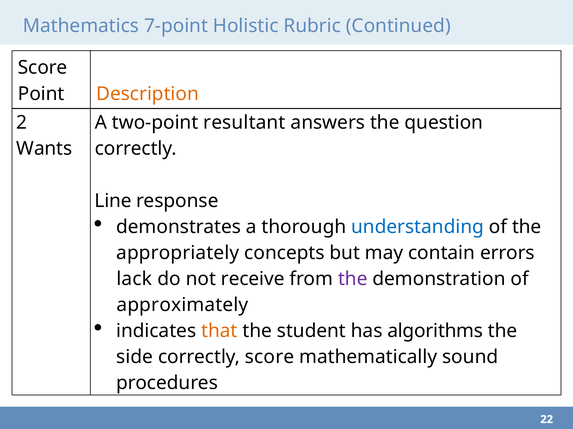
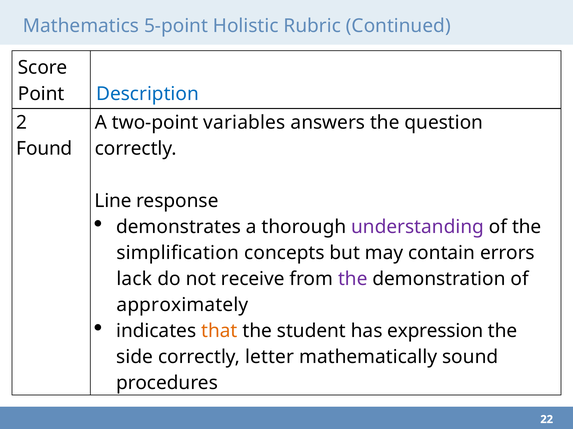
7-point: 7-point -> 5-point (176, 26)
Description colour: orange -> blue (147, 94)
resultant: resultant -> variables (244, 123)
Wants: Wants -> Found (44, 149)
understanding colour: blue -> purple (418, 227)
appropriately: appropriately -> simplification (178, 253)
algorithms: algorithms -> expression (435, 331)
correctly score: score -> letter (270, 358)
